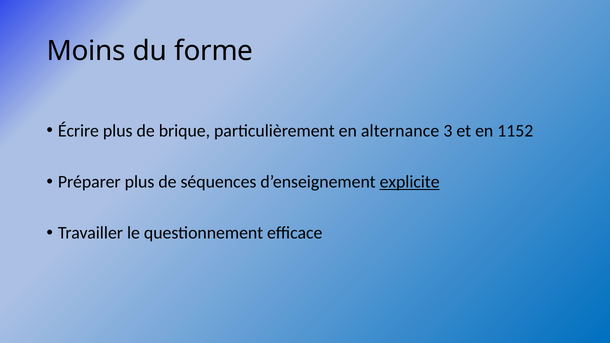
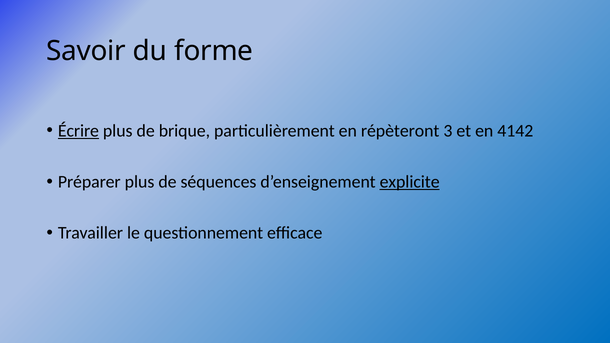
Moins: Moins -> Savoir (86, 51)
Écrire underline: none -> present (78, 131)
alternance: alternance -> répèteront (400, 131)
1152: 1152 -> 4142 (515, 131)
